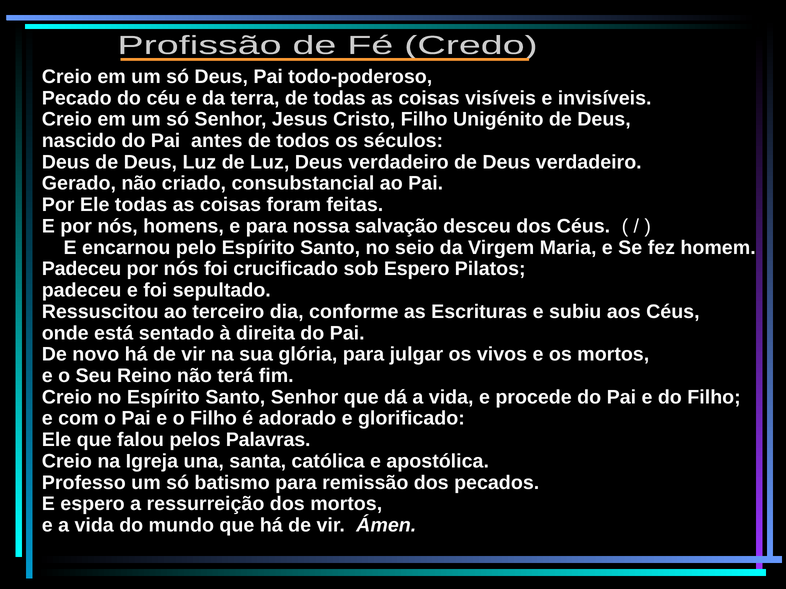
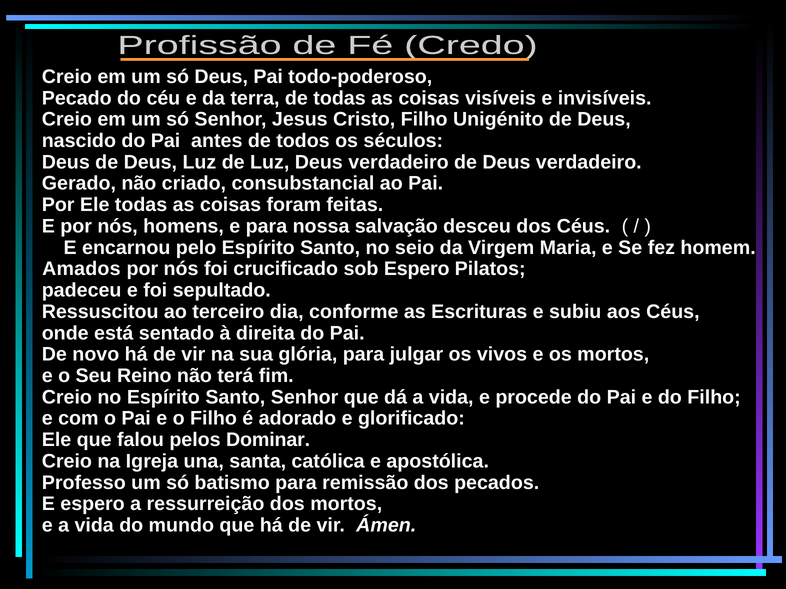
Padeceu: Padeceu -> Amados (81, 269)
Palavras: Palavras -> Dominar (268, 440)
